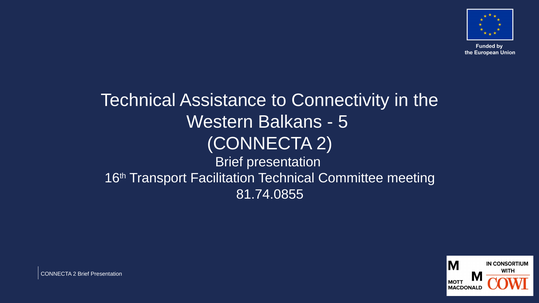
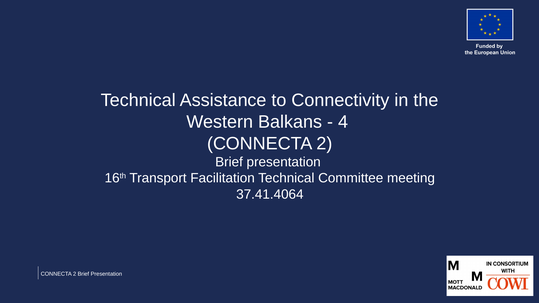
5: 5 -> 4 (343, 122)
81.74.0855: 81.74.0855 -> 37.41.4064 (270, 194)
